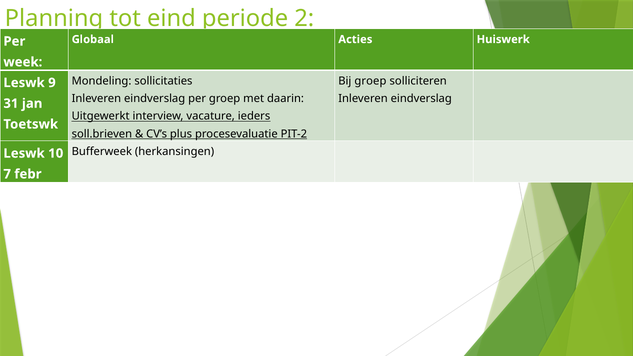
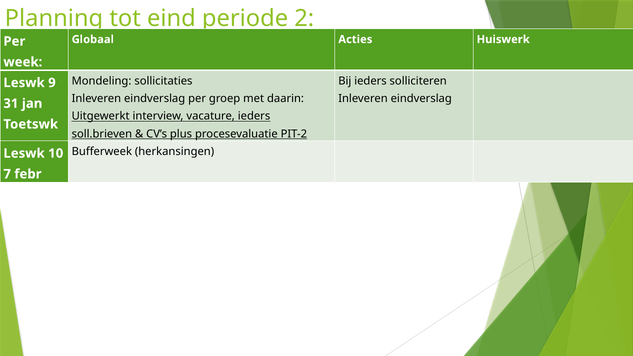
Bij groep: groep -> ieders (370, 81)
